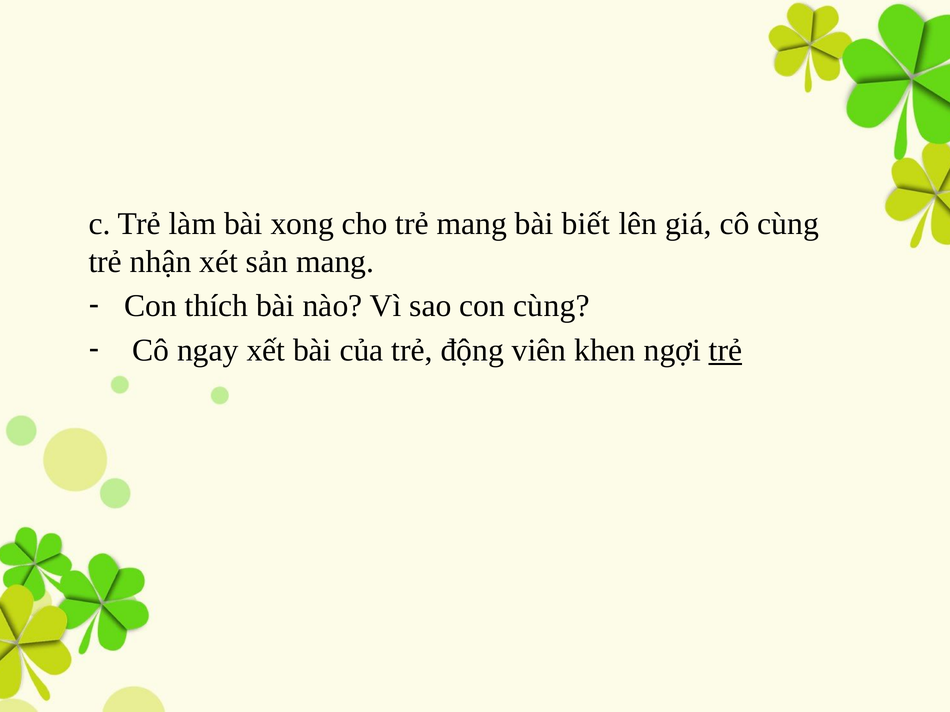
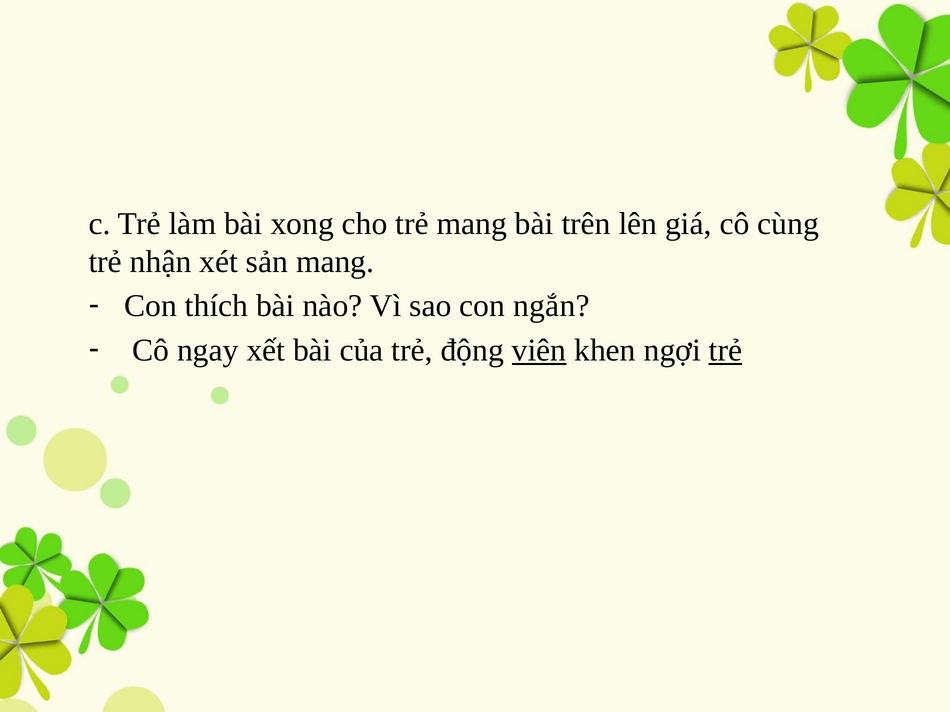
biết: biết -> trên (586, 224)
con cùng: cùng -> ngắn (551, 306)
viên underline: none -> present (539, 351)
